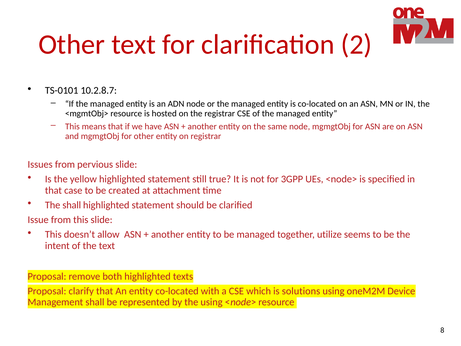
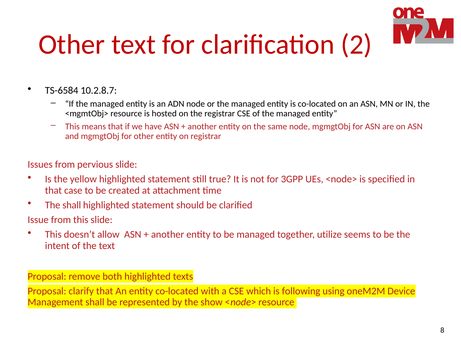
TS-0101: TS-0101 -> TS-6584 (62, 90)
solutions: solutions -> following (301, 291)
the using: using -> show (212, 302)
